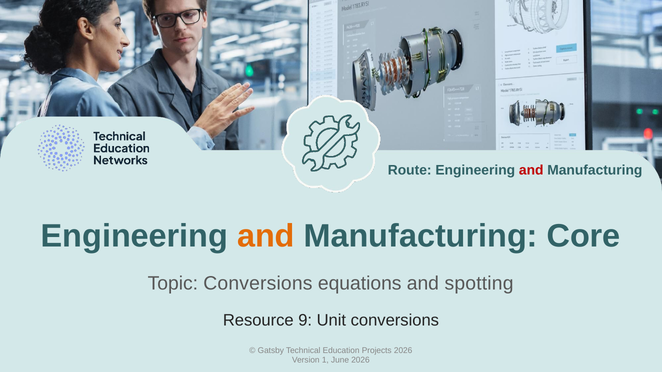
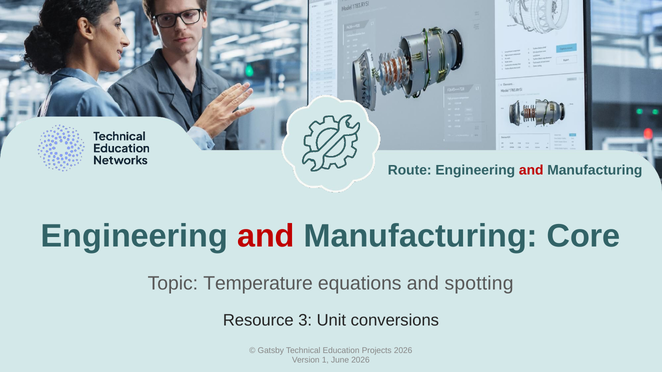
and colour: orange -> red (266, 236)
Topic Conversions: Conversions -> Temperature (258, 283)
9: 9 -> 3 (305, 321)
